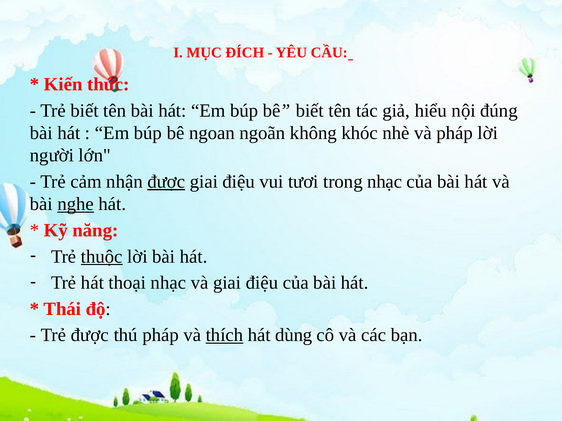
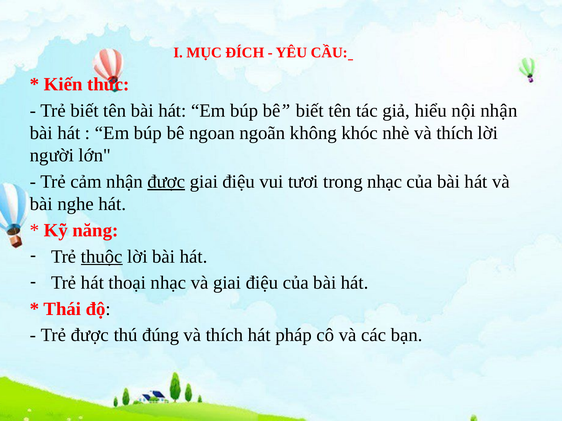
nội đúng: đúng -> nhận (499, 111)
nhè và pháp: pháp -> thích (455, 133)
nghe underline: present -> none (76, 204)
thú pháp: pháp -> đúng (161, 335)
thích underline: present -> none (224, 335)
dùng: dùng -> pháp (294, 335)
